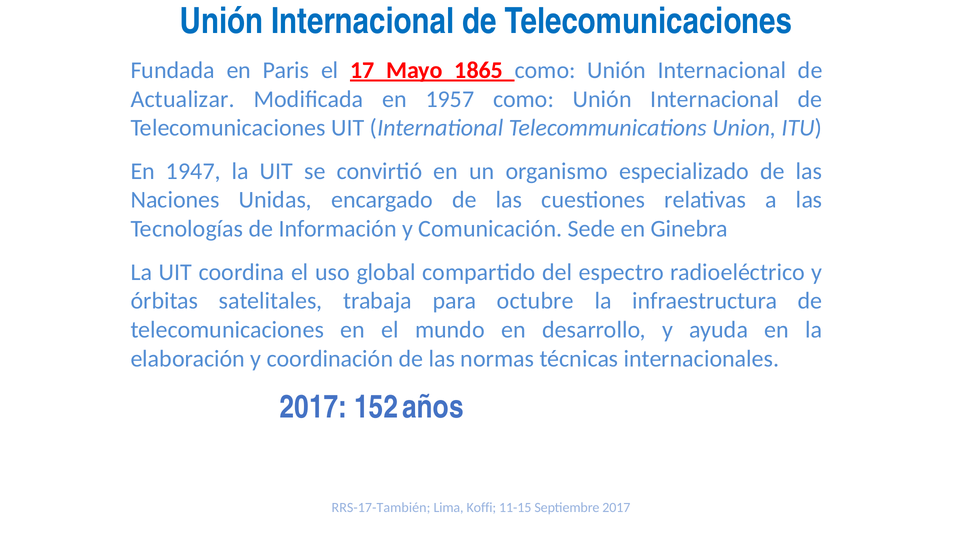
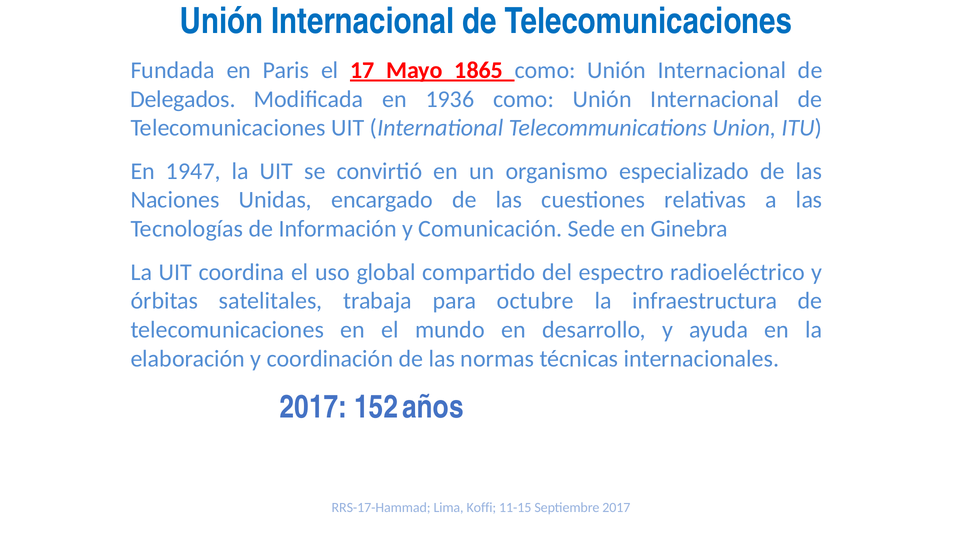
Actualizar: Actualizar -> Delegados (183, 99)
1957: 1957 -> 1936 (450, 99)
RRS-17-También: RRS-17-También -> RRS-17-Hammad (381, 507)
